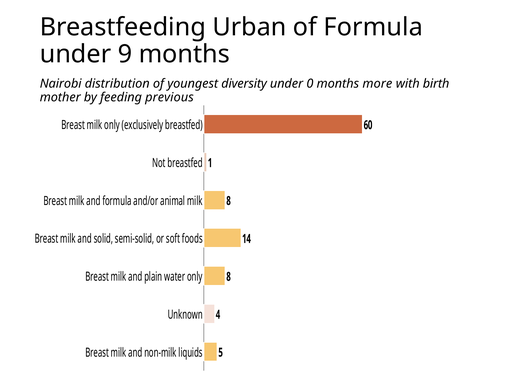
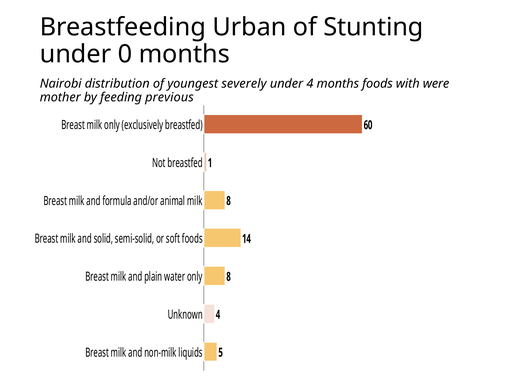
of Formula: Formula -> Stunting (373, 27)
9: 9 -> 0 (125, 54)
diversity: diversity -> severely (244, 84)
under 0: 0 -> 4 (310, 84)
months more: more -> foods (377, 84)
birth: birth -> were (436, 84)
